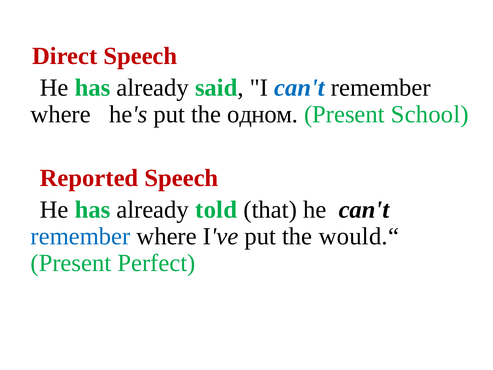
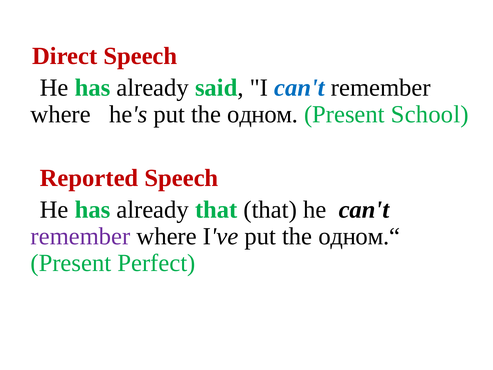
already told: told -> that (216, 210)
remember colour: blue -> purple (81, 236)
would.“: would.“ -> одном.“ (359, 236)
